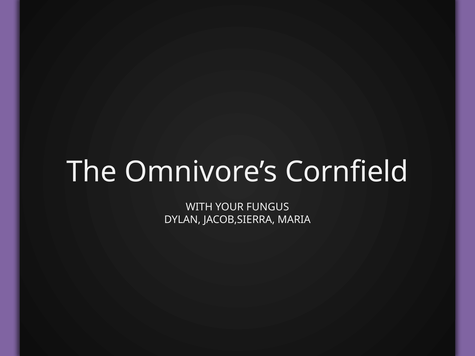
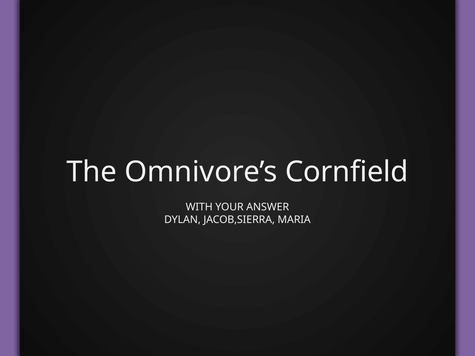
FUNGUS: FUNGUS -> ANSWER (268, 207)
